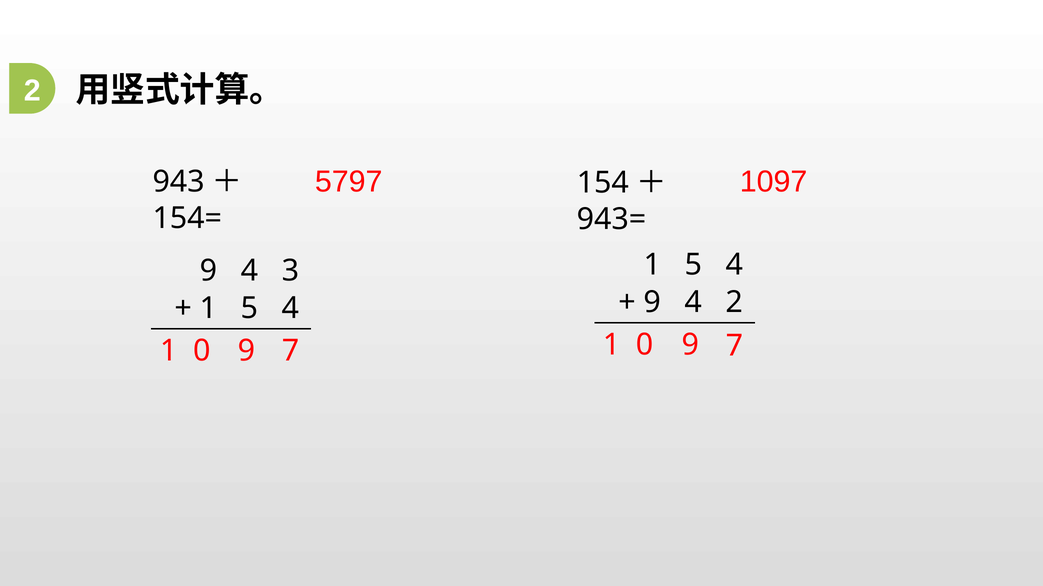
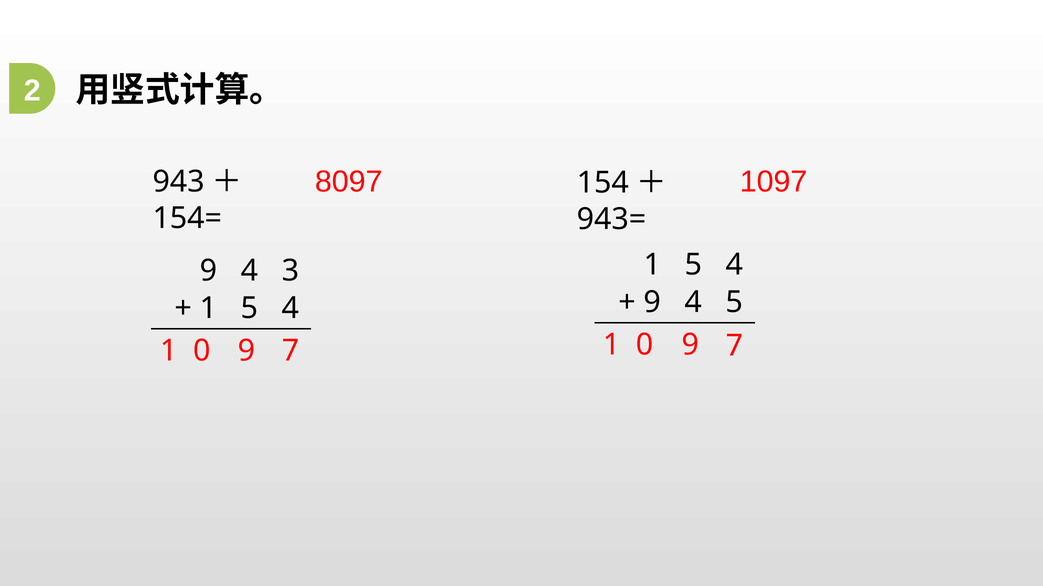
5797: 5797 -> 8097 (349, 182)
4 2: 2 -> 5 (734, 303)
